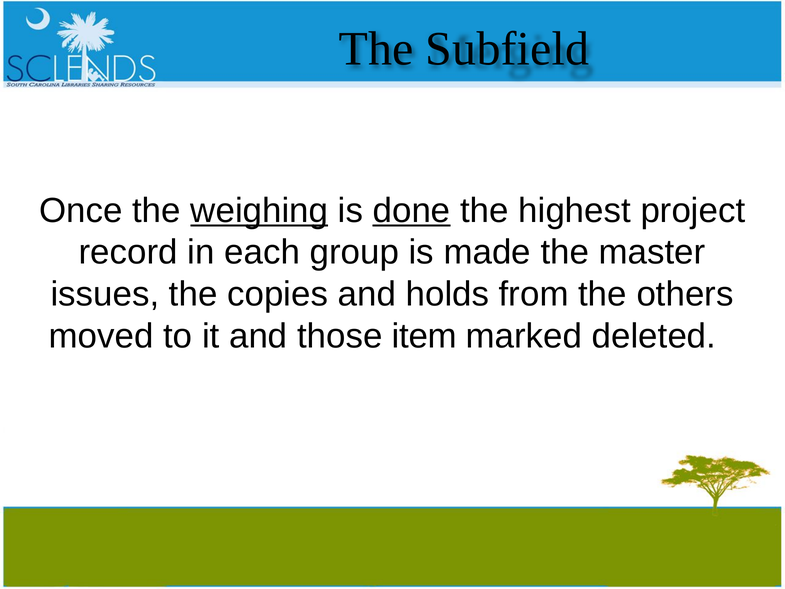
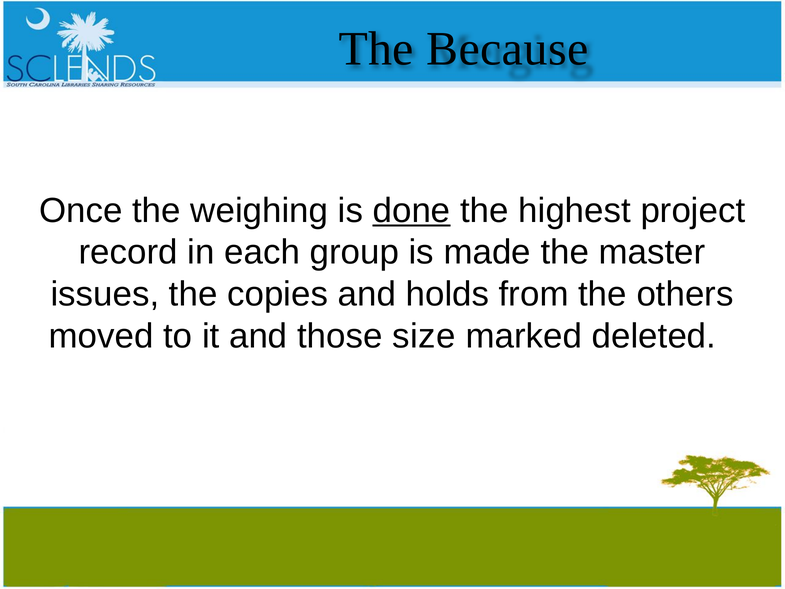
Subfield: Subfield -> Because (507, 49)
weighing underline: present -> none (259, 210)
item: item -> size (424, 336)
